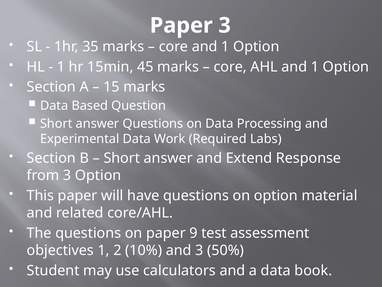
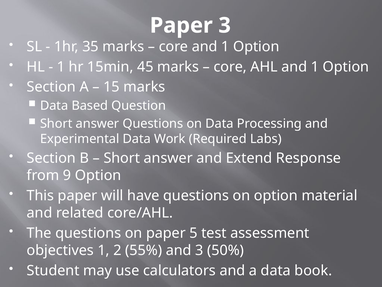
from 3: 3 -> 9 (67, 175)
9: 9 -> 5 (194, 233)
10%: 10% -> 55% (144, 250)
